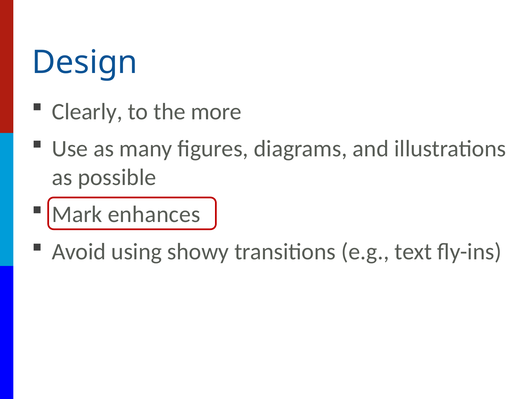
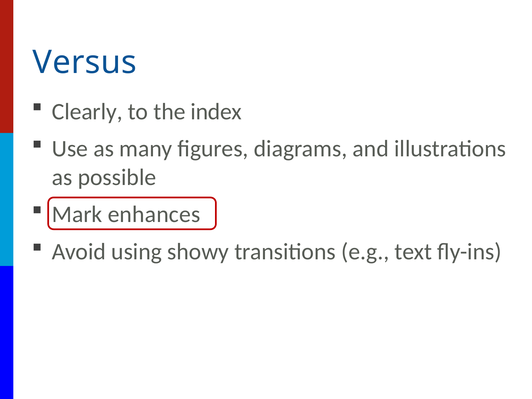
Design: Design -> Versus (85, 63)
more: more -> index (216, 112)
